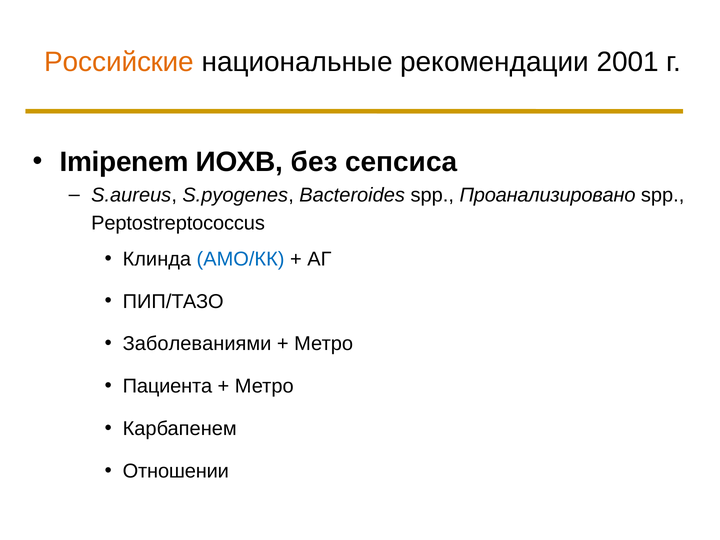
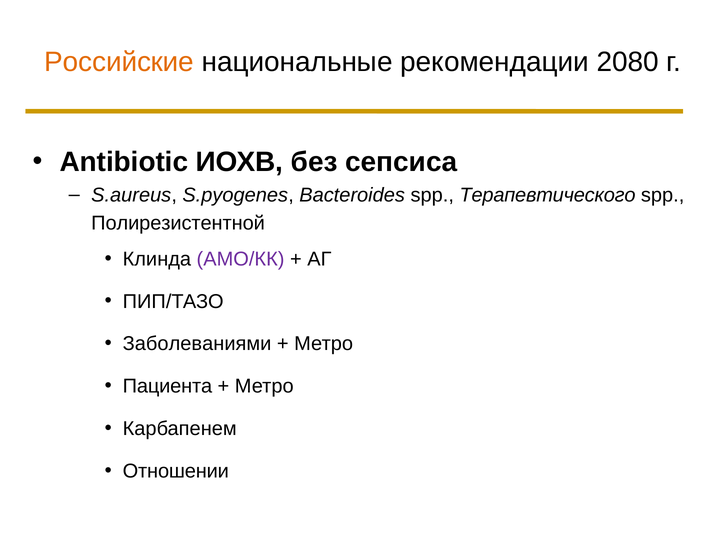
2001: 2001 -> 2080 (628, 62)
Imipenem: Imipenem -> Antibiotic (124, 162)
Проанализировано: Проанализировано -> Терапевтического (548, 195)
Peptostreptococcus: Peptostreptococcus -> Полирезистентной (178, 223)
АМО/КК colour: blue -> purple (241, 259)
